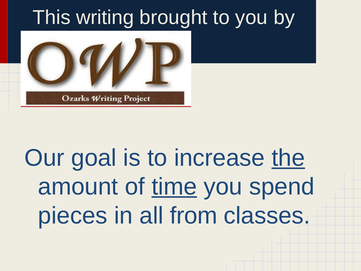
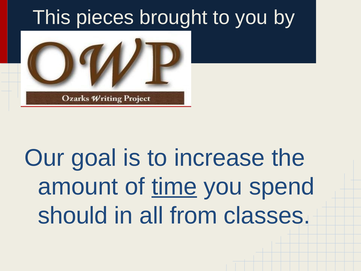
writing: writing -> pieces (105, 18)
the underline: present -> none (288, 158)
pieces: pieces -> should (73, 215)
